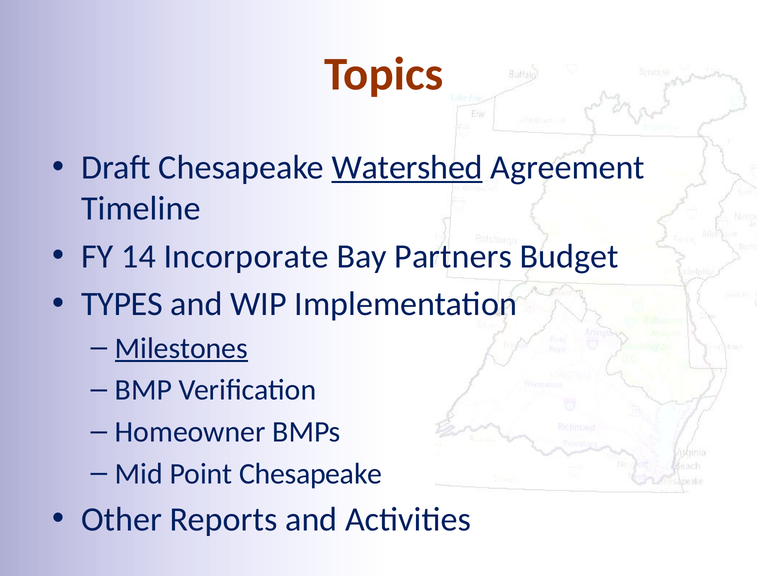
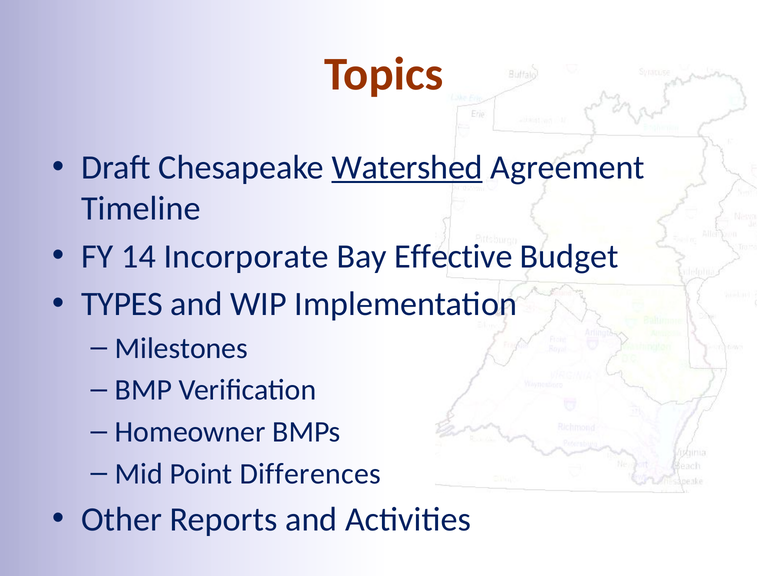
Partners: Partners -> Effective (453, 256)
Milestones underline: present -> none (181, 348)
Point Chesapeake: Chesapeake -> Differences (310, 474)
